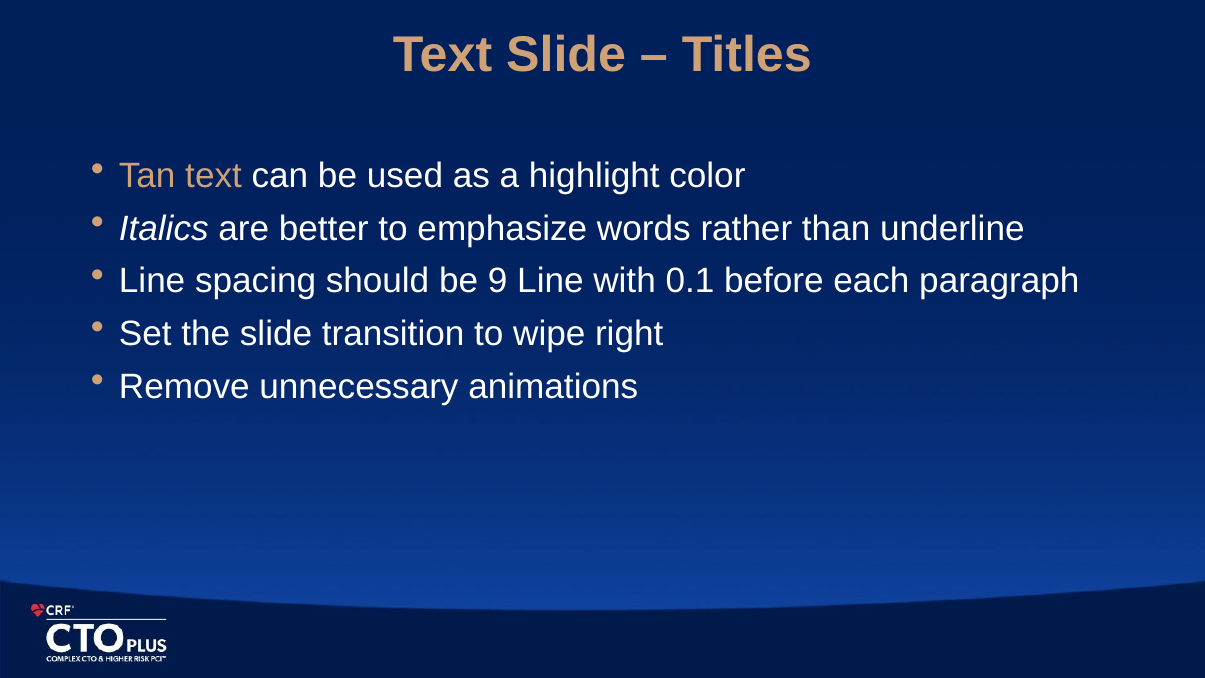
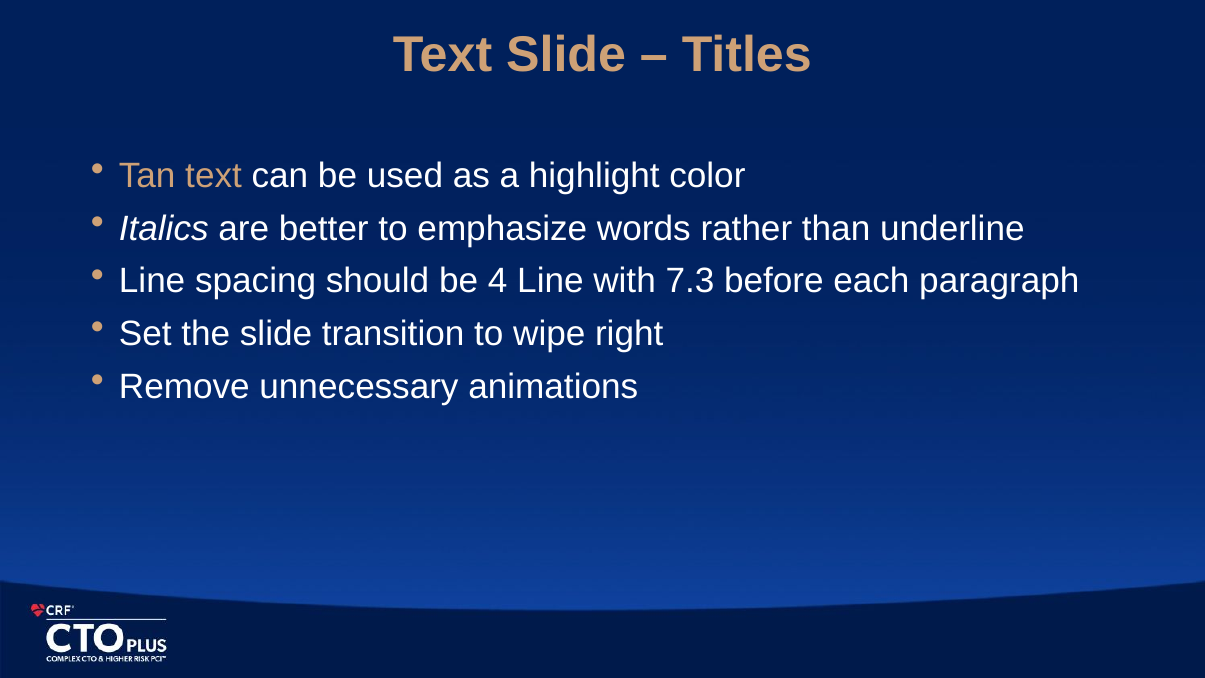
9: 9 -> 4 (498, 281)
0.1: 0.1 -> 7.3 (690, 281)
